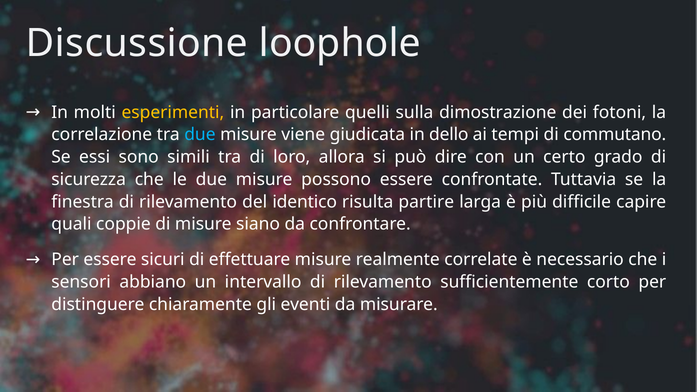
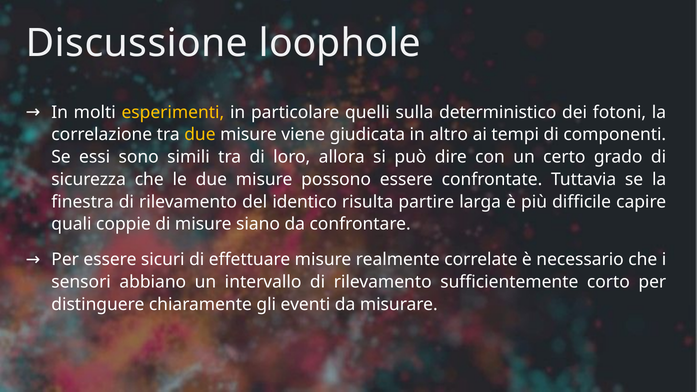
dimostrazione: dimostrazione -> deterministico (498, 112)
due colour: light blue -> yellow (200, 135)
dello: dello -> altro (449, 135)
commutano: commutano -> componenti (615, 135)
